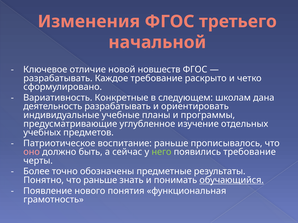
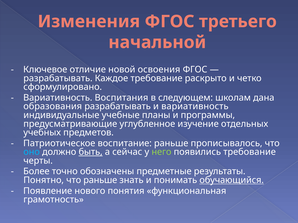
новшеств: новшеств -> освоения (159, 70)
Конкретные: Конкретные -> Воспитания (121, 98)
деятельность: деятельность -> образования (53, 107)
и ориентировать: ориентировать -> вариативность (195, 107)
оно colour: pink -> light blue (32, 152)
быть underline: none -> present (91, 152)
